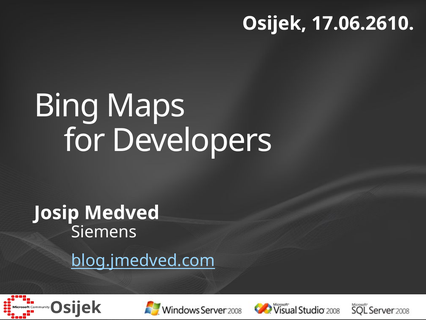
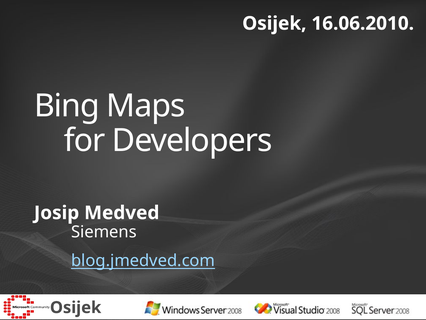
17.06.2610: 17.06.2610 -> 16.06.2010 (363, 23)
